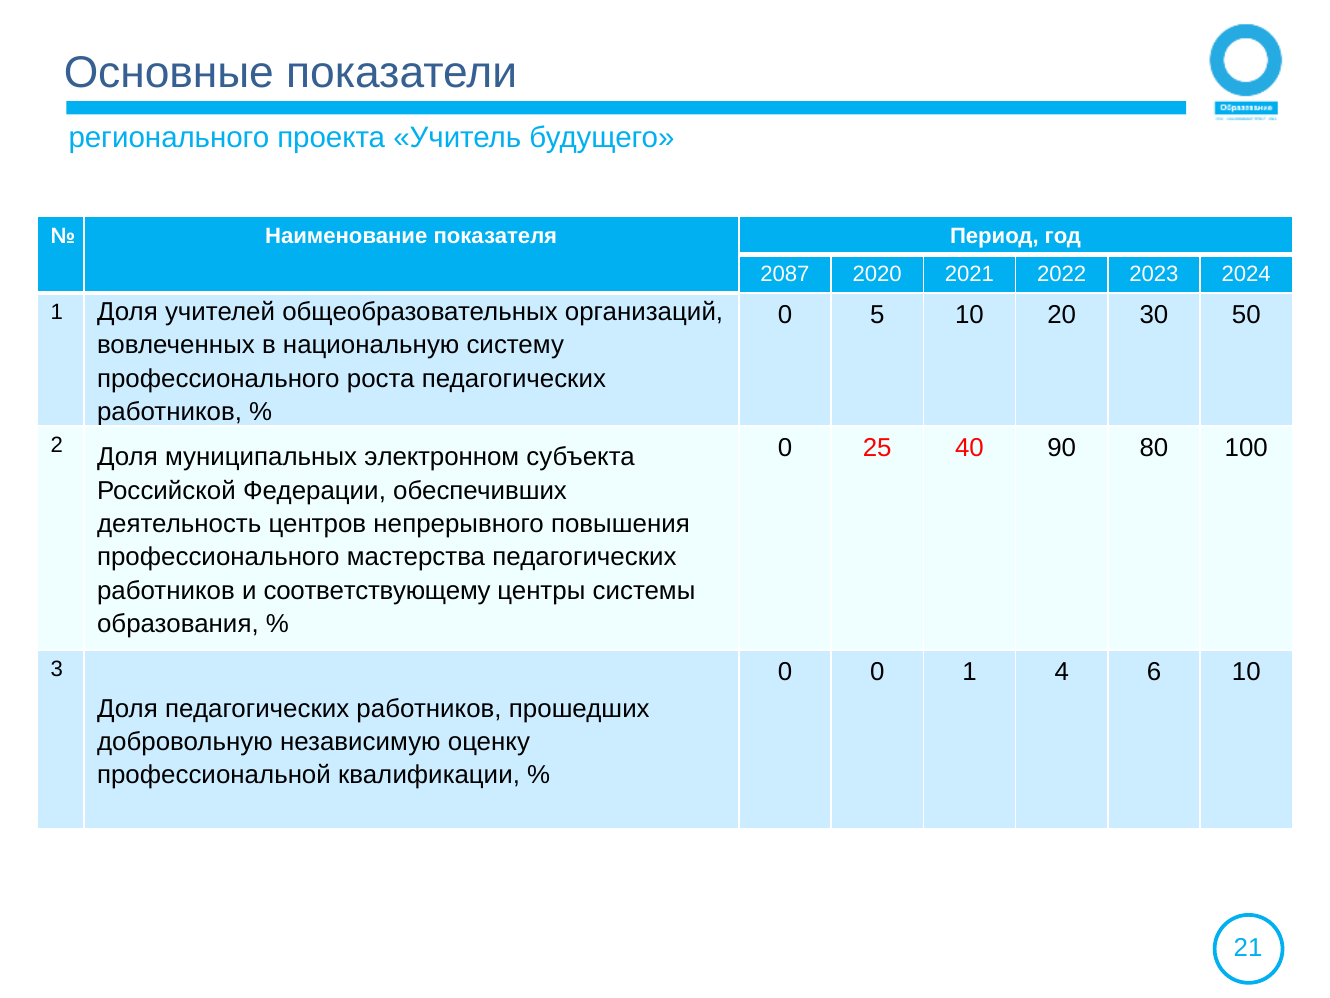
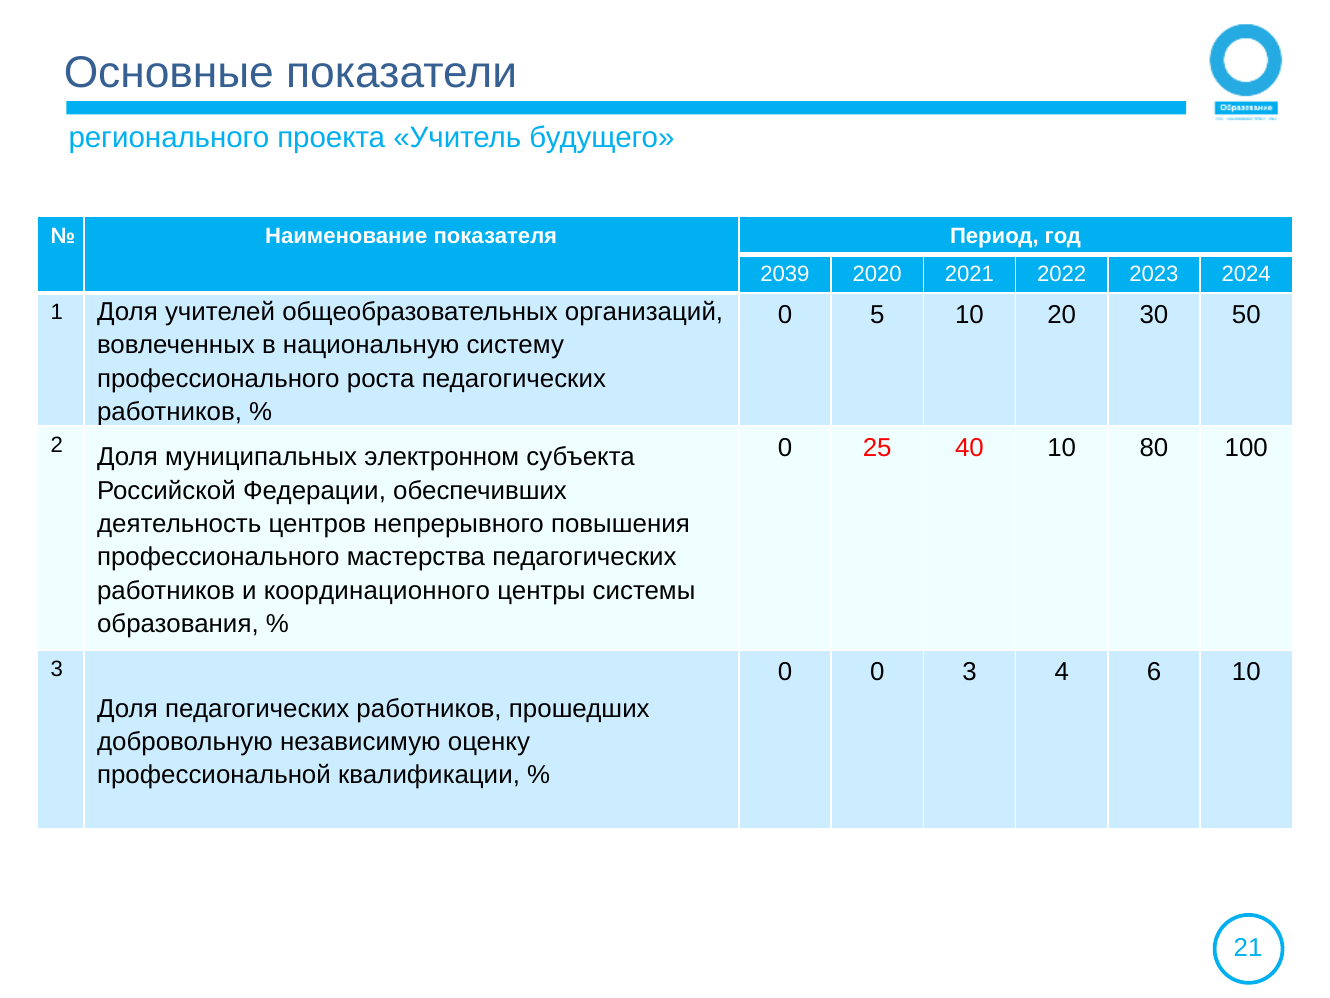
2087: 2087 -> 2039 (785, 274)
40 90: 90 -> 10 (1062, 447)
соответствующему: соответствующему -> координационного (377, 590)
0 1: 1 -> 3 (970, 671)
